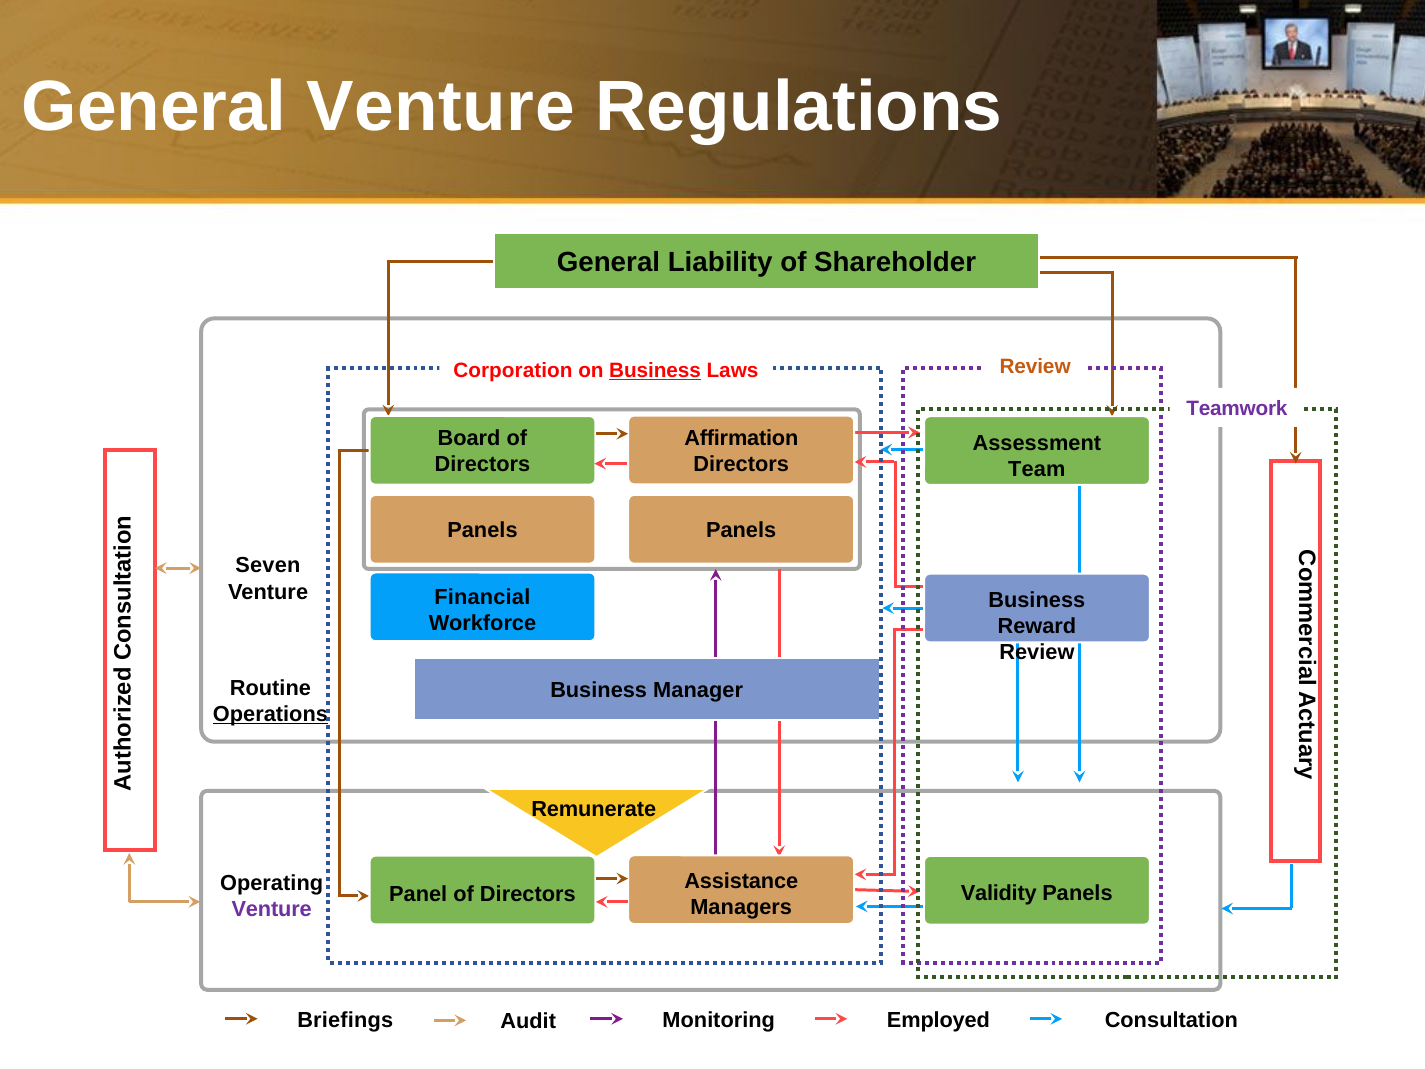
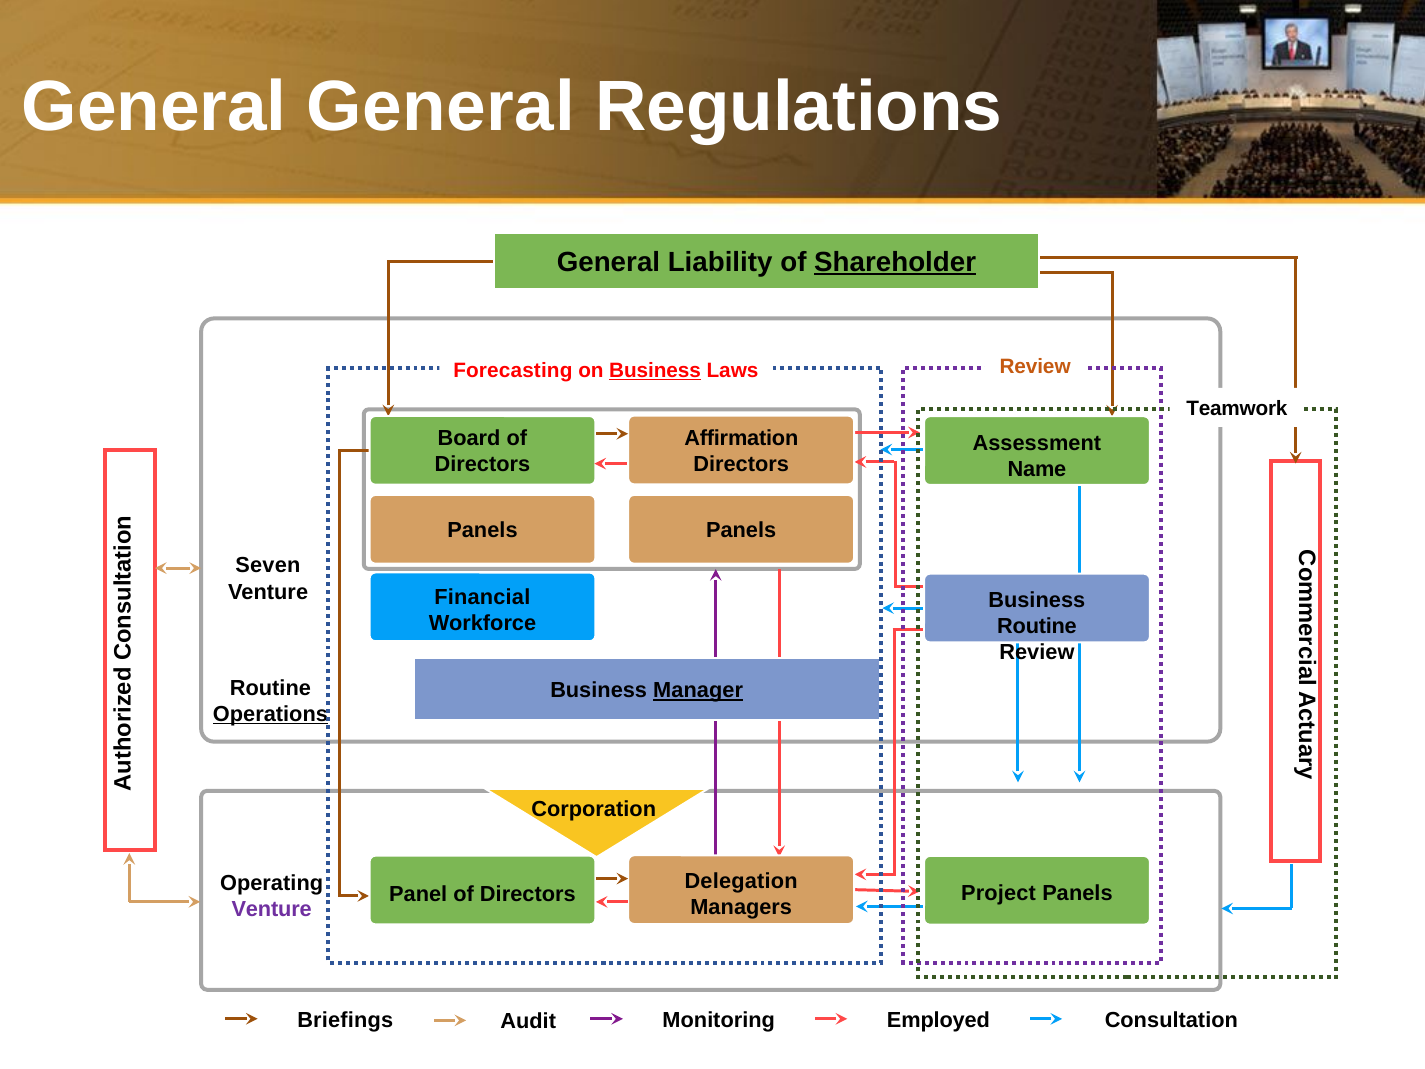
General Venture: Venture -> General (441, 107)
Shareholder underline: none -> present (895, 262)
Corporation: Corporation -> Forecasting (513, 370)
Teamwork colour: purple -> black (1237, 409)
Team: Team -> Name (1037, 469)
Reward: Reward -> Routine (1037, 626)
Manager underline: none -> present (698, 690)
Remunerate: Remunerate -> Corporation (594, 809)
Assistance: Assistance -> Delegation (741, 881)
Validity: Validity -> Project (999, 893)
